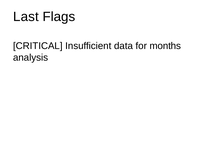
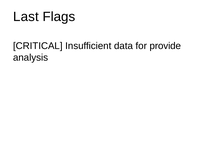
months: months -> provide (165, 46)
